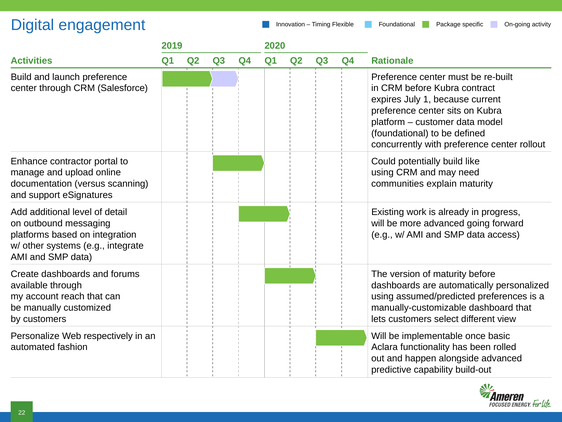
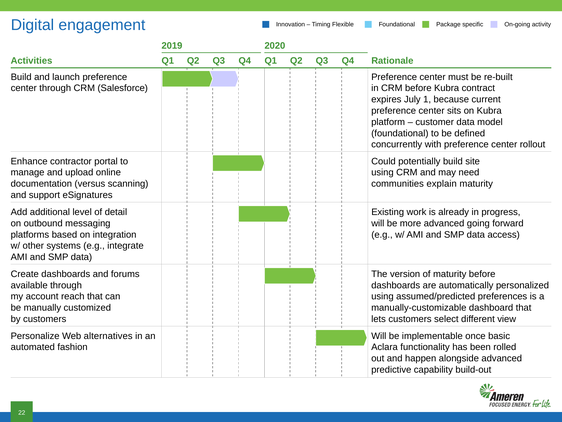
like: like -> site (473, 161)
respectively: respectively -> alternatives (108, 336)
